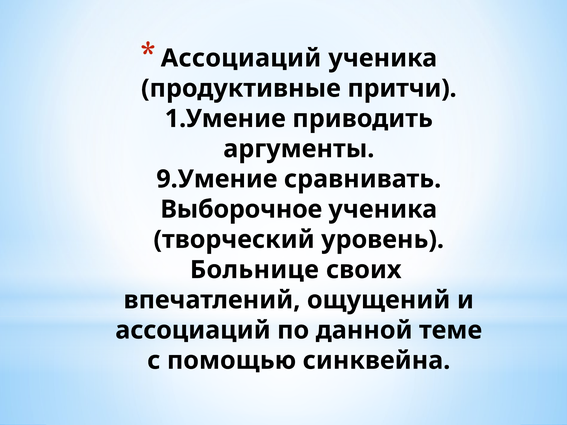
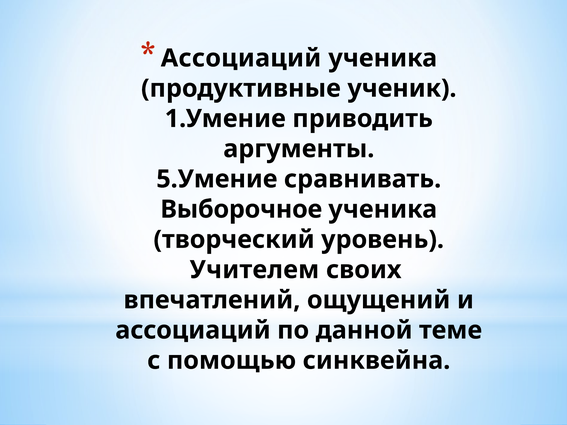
притчи: притчи -> ученик (402, 88)
9.Умение: 9.Умение -> 5.Умение (217, 179)
Больнице: Больнице -> Учителем (254, 270)
